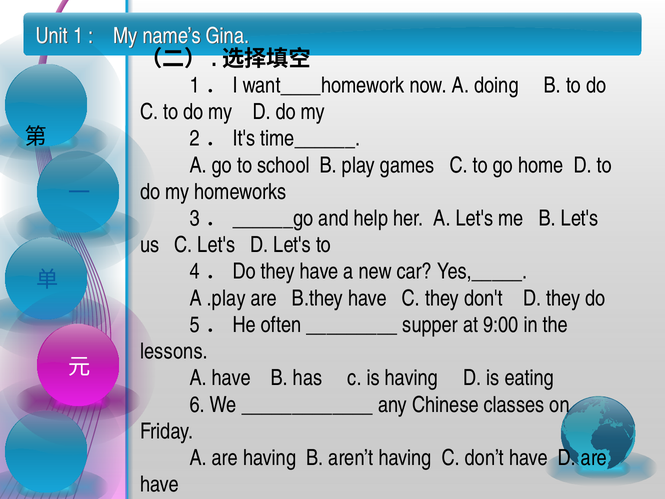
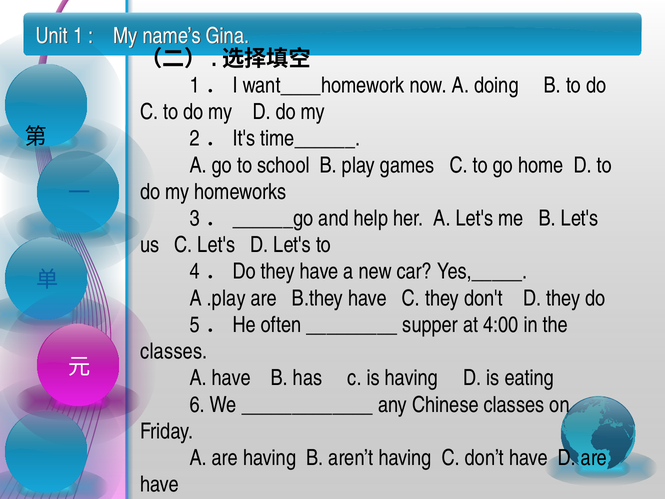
9:00: 9:00 -> 4:00 (501, 325)
lessons: lessons -> classes (174, 351)
